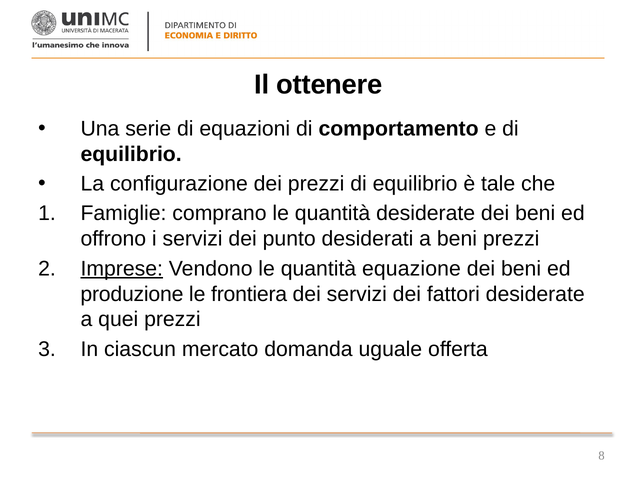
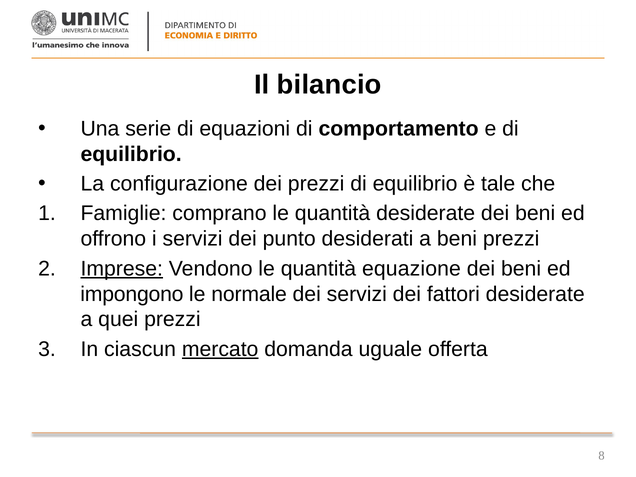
ottenere: ottenere -> bilancio (329, 85)
produzione: produzione -> impongono (132, 294)
frontiera: frontiera -> normale (249, 294)
mercato underline: none -> present (220, 349)
